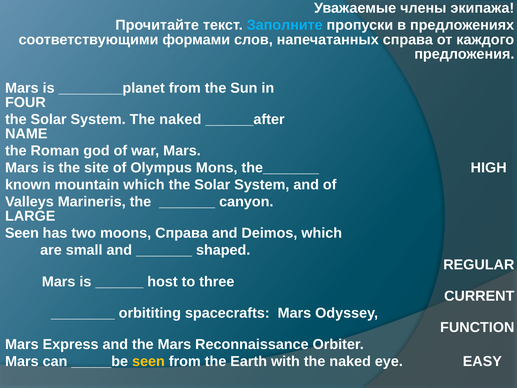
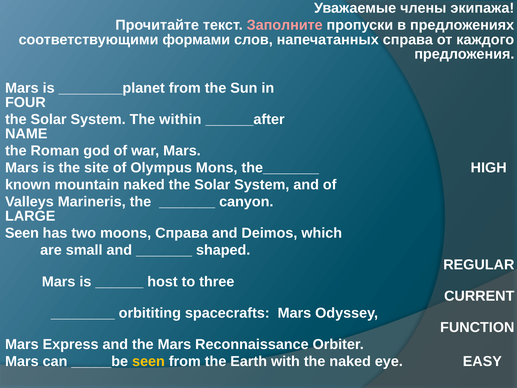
Заполните colour: light blue -> pink (285, 25)
System The naked: naked -> within (180, 119)
mountain which: which -> naked (144, 185)
